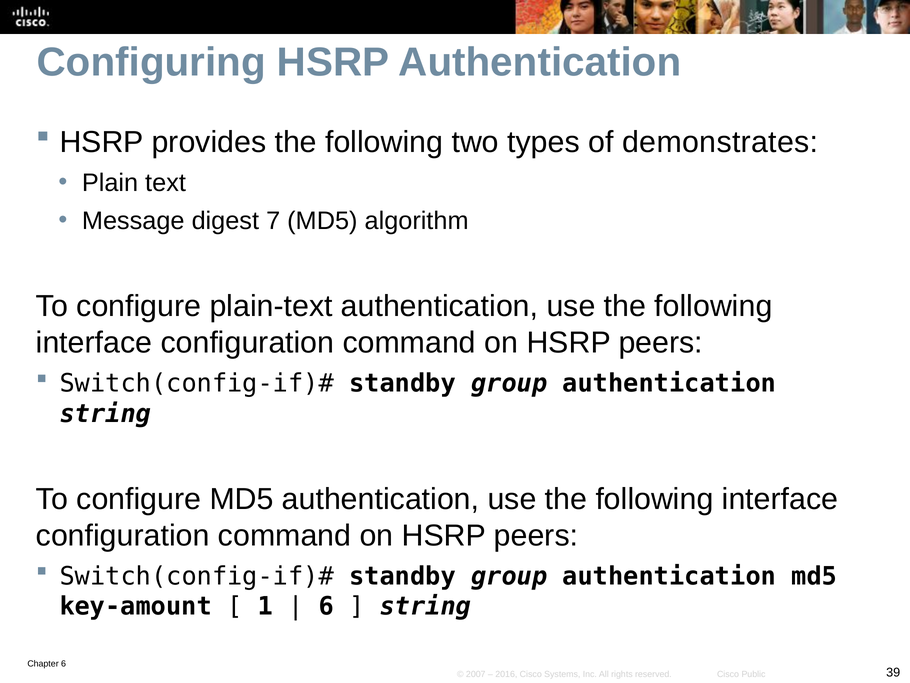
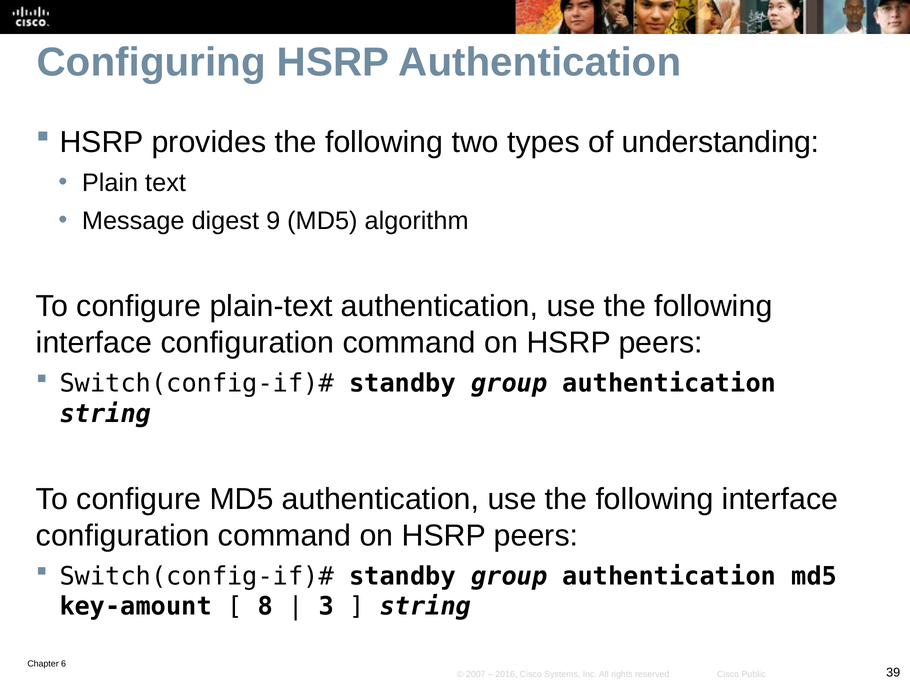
demonstrates: demonstrates -> understanding (720, 142)
7: 7 -> 9 (273, 221)
1: 1 -> 8 (265, 606)
6: 6 -> 3 (326, 606)
